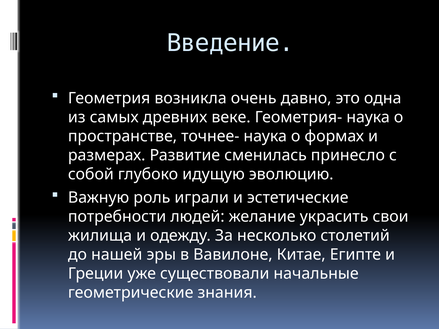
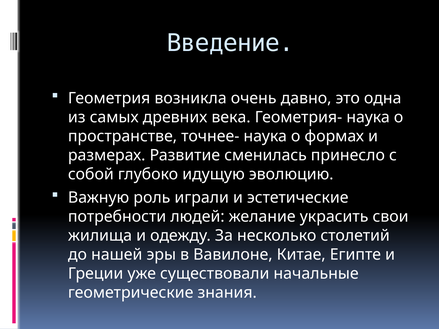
веке: веке -> века (231, 117)
